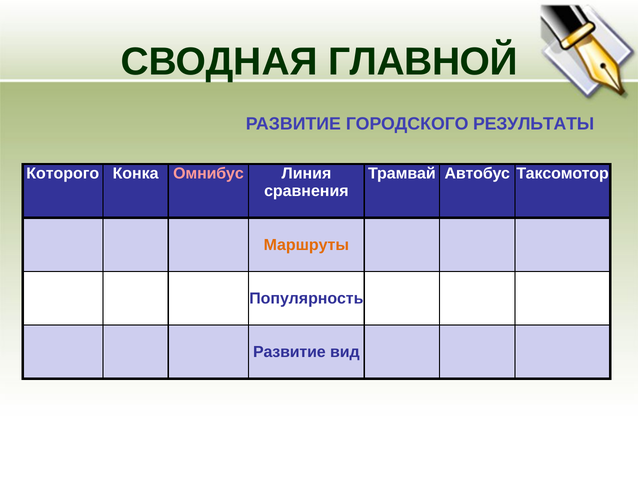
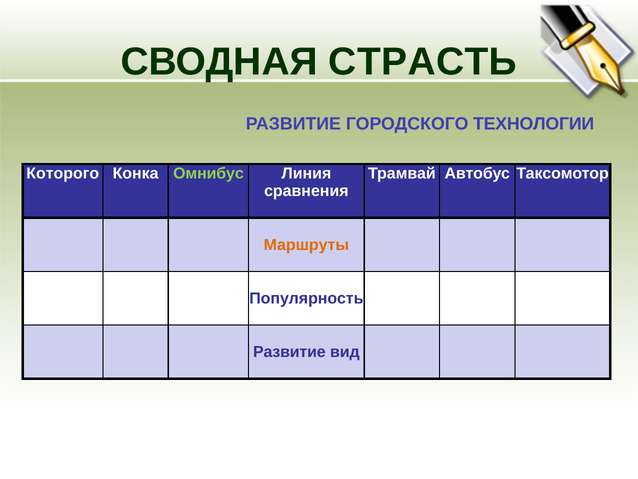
ГЛАВНОЙ: ГЛАВНОЙ -> СТРАСТЬ (423, 62)
РЕЗУЛЬТАТЫ: РЕЗУЛЬТАТЫ -> ТЕХНОЛОГИИ (534, 124)
Омнибус colour: pink -> light green (208, 173)
